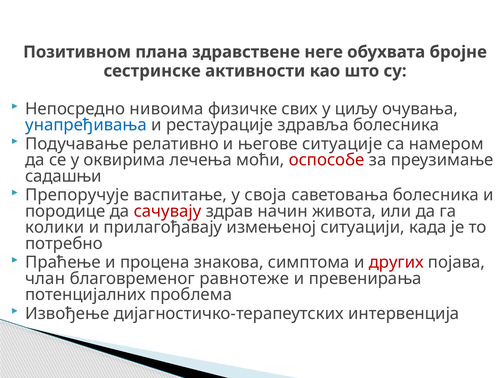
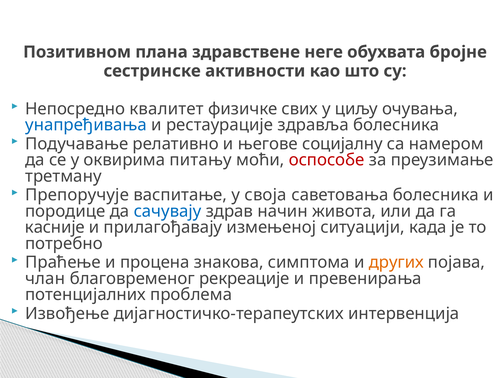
нивоима: нивоима -> квалитет (167, 109)
ситуације: ситуације -> социјалну (342, 144)
лечења: лечења -> питању (201, 160)
садашњи: садашњи -> третману (63, 176)
сачувају colour: red -> blue (168, 211)
колики: колики -> касније (55, 227)
других colour: red -> orange (396, 262)
равнотеже: равнотеже -> рекреације (244, 279)
